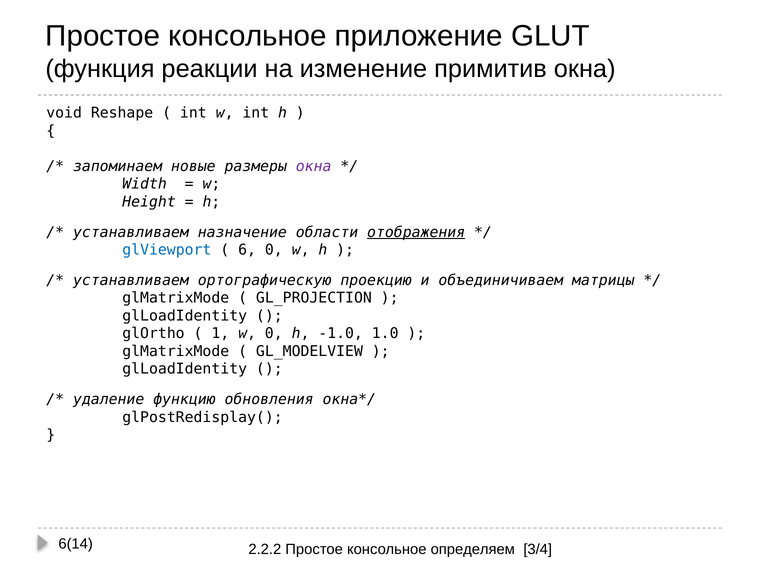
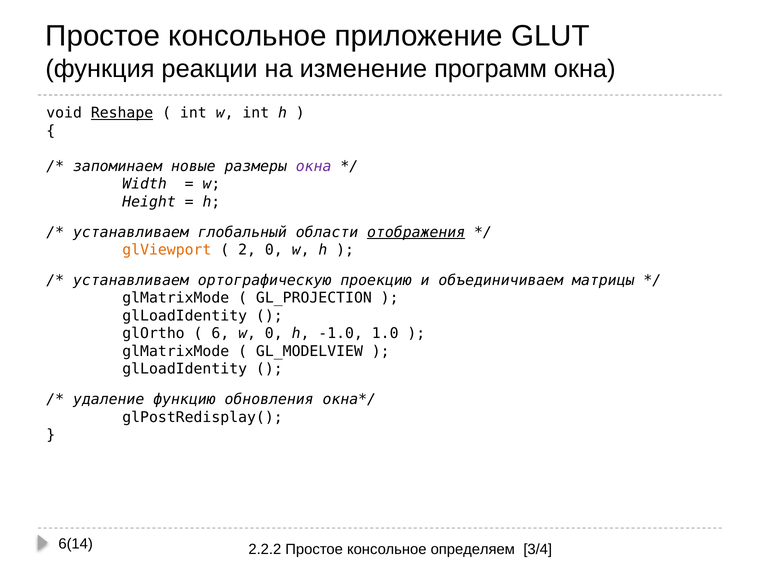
примитив: примитив -> программ (491, 69)
Reshape underline: none -> present (122, 113)
назначение: назначение -> глобальный (242, 232)
glViewport colour: blue -> orange (167, 250)
6: 6 -> 2 (247, 250)
1: 1 -> 6 (220, 334)
